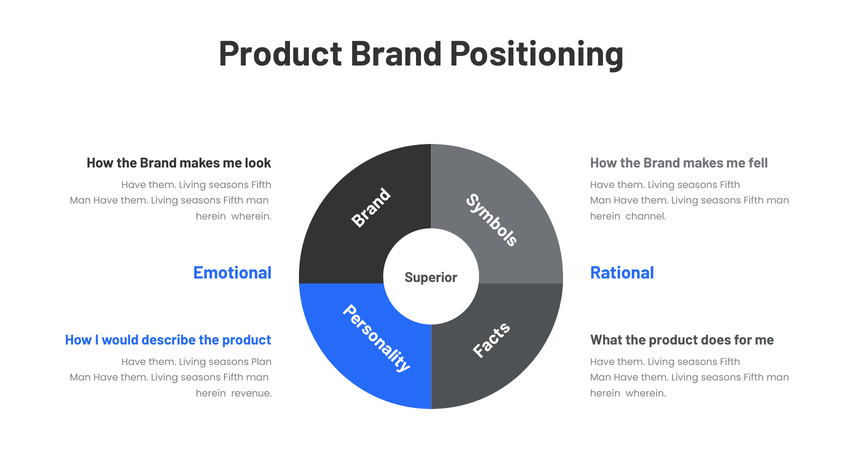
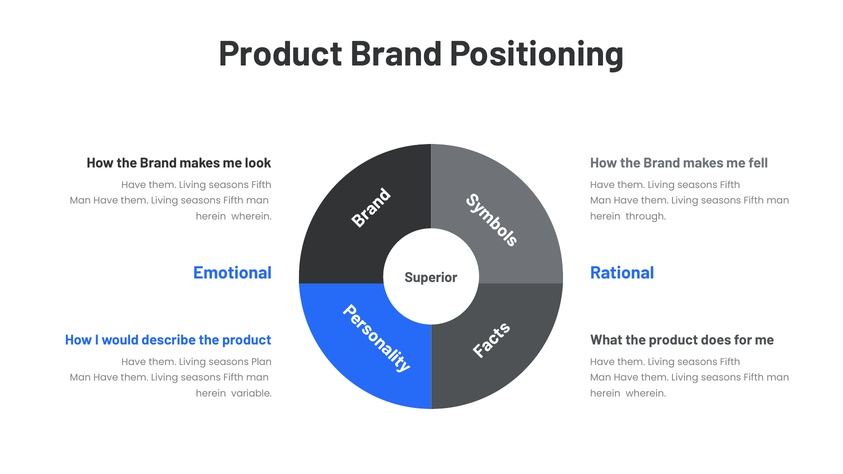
channel: channel -> through (646, 217)
revenue: revenue -> variable (252, 394)
